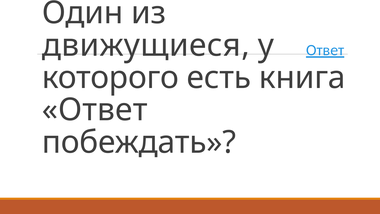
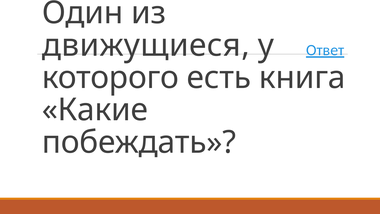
Ответ: Ответ -> Какие (95, 110)
